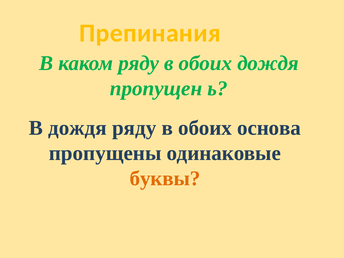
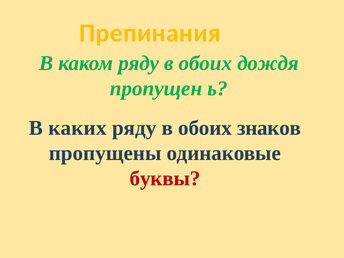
В дождя: дождя -> каких (77, 128)
основа: основа -> знаков (269, 128)
буквы colour: orange -> red (165, 178)
